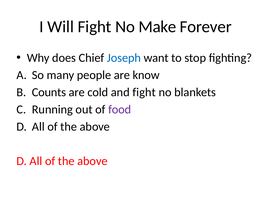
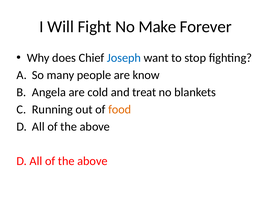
Counts: Counts -> Angela (49, 92)
and fight: fight -> treat (144, 92)
food colour: purple -> orange (120, 109)
